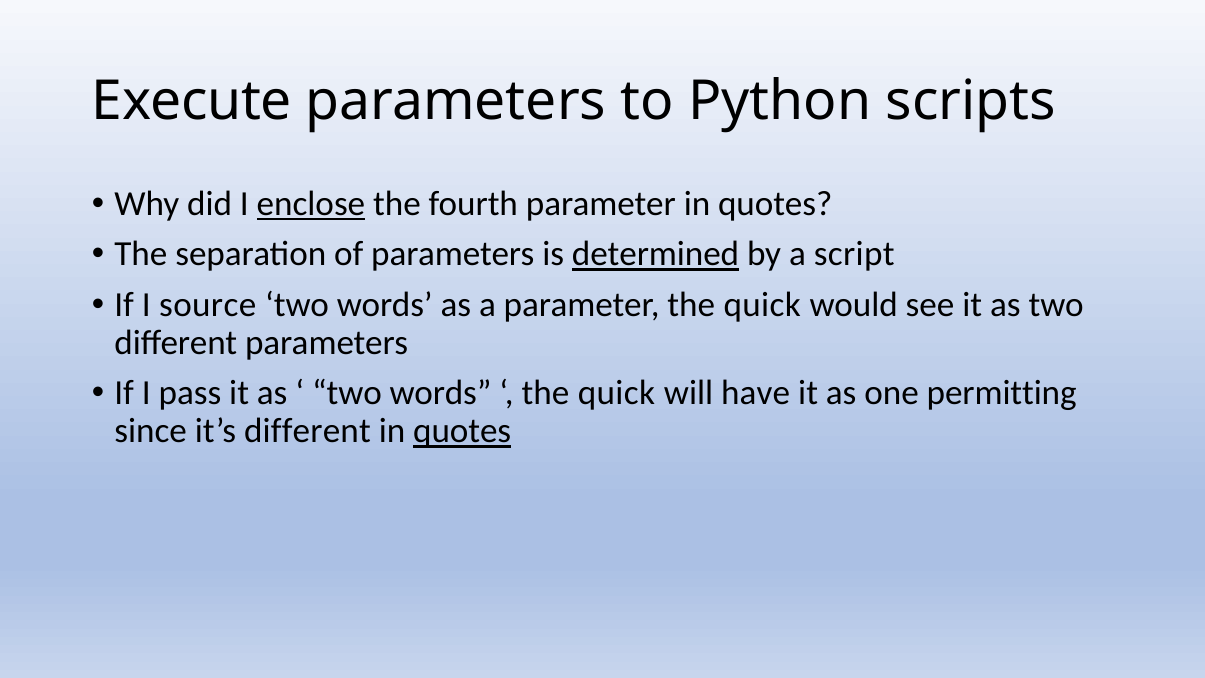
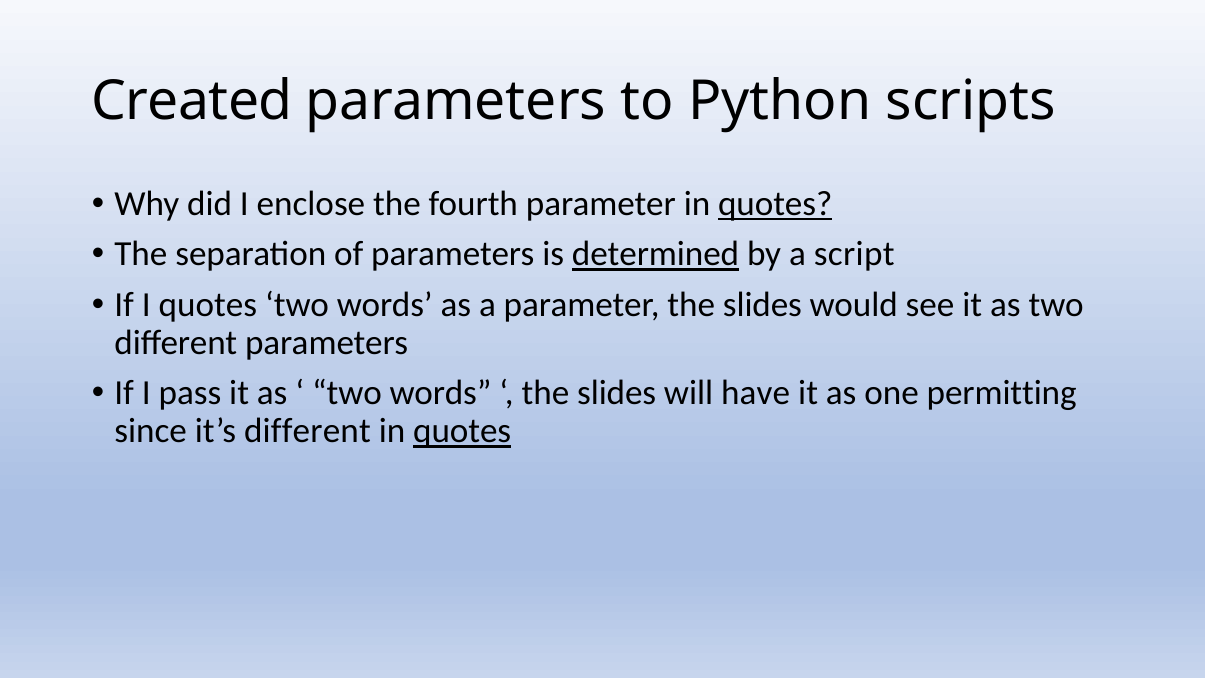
Execute: Execute -> Created (192, 101)
enclose underline: present -> none (311, 204)
quotes underline: none -> present (775, 204)
I source: source -> quotes (208, 305)
parameter the quick: quick -> slides (762, 305)
quick: quick -> slides (617, 393)
